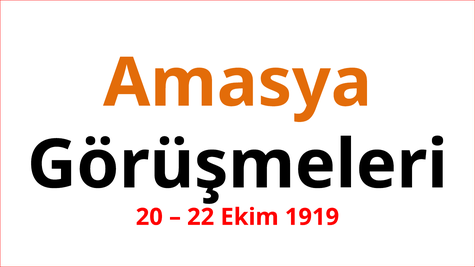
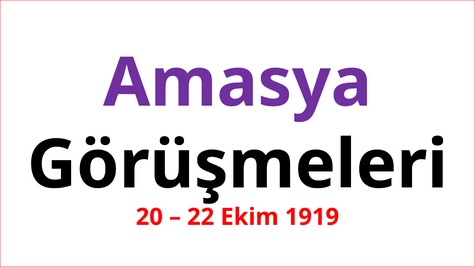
Amasya colour: orange -> purple (237, 83)
